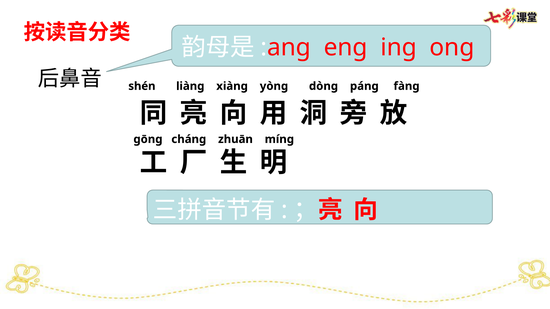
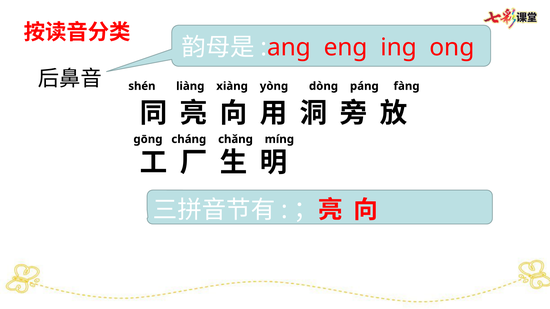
zhuān: zhuān -> chǎng (235, 139)
